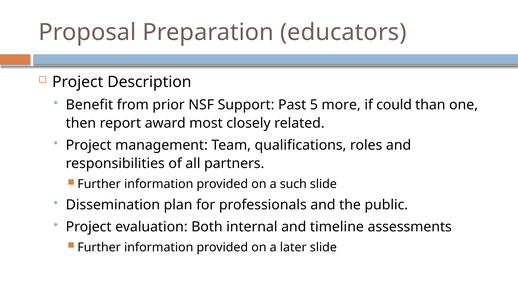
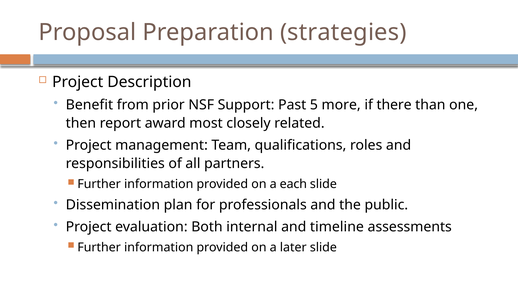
educators: educators -> strategies (343, 32)
could: could -> there (394, 105)
such: such -> each (293, 184)
